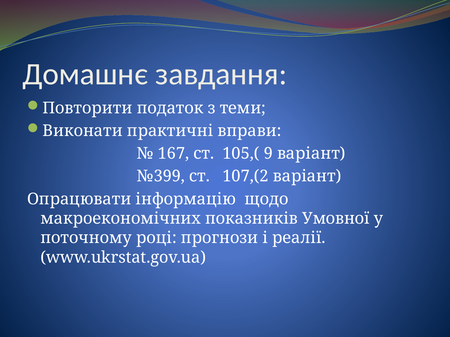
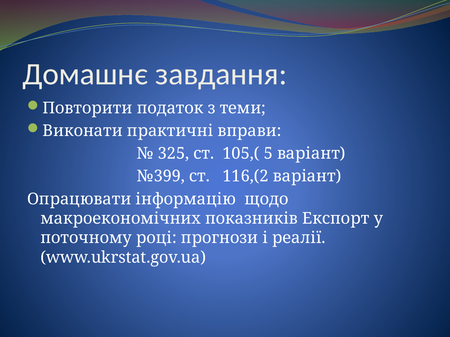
167: 167 -> 325 (174, 154)
9: 9 -> 5 (268, 154)
107,(2: 107,(2 -> 116,(2 (246, 177)
Умовної: Умовної -> Експорт (336, 219)
